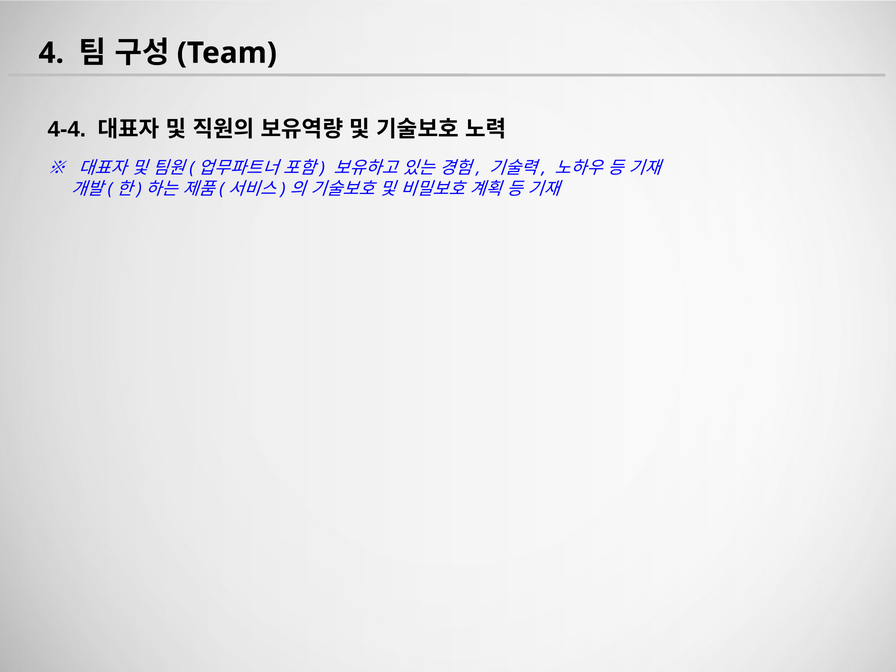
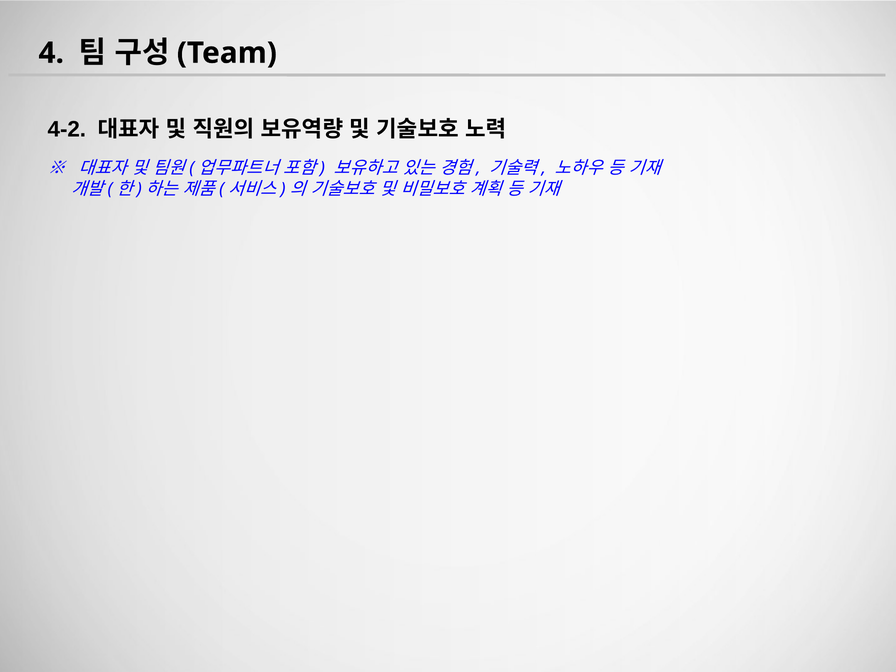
4-4: 4-4 -> 4-2 (67, 130)
